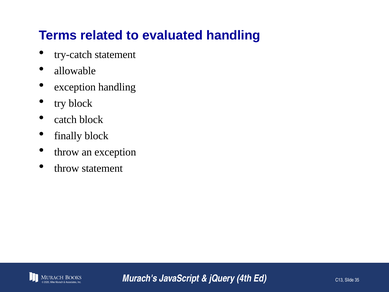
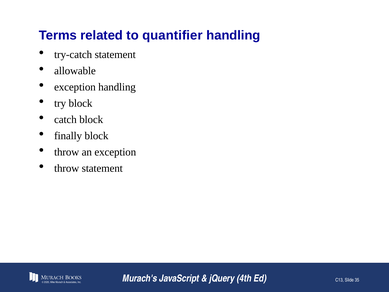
evaluated: evaluated -> quantifier (172, 35)
